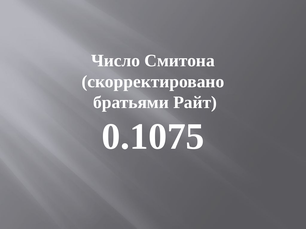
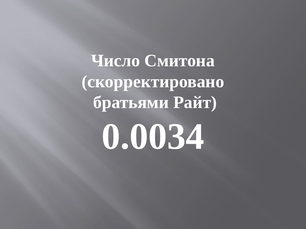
0.1075: 0.1075 -> 0.0034 (153, 137)
